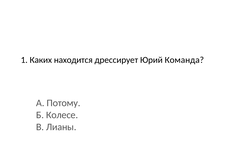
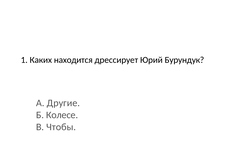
Команда: Команда -> Бурундук (184, 60)
Потому: Потому -> Другие (63, 103)
Лианы: Лианы -> Чтобы (61, 127)
